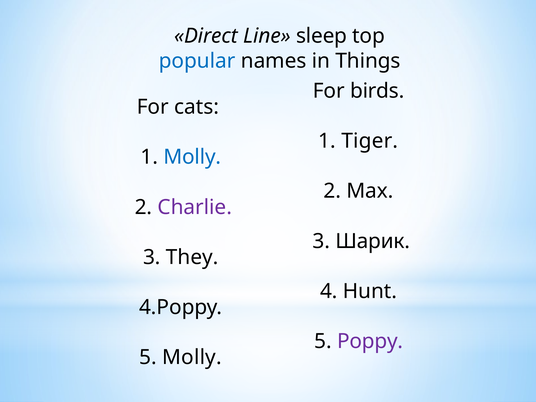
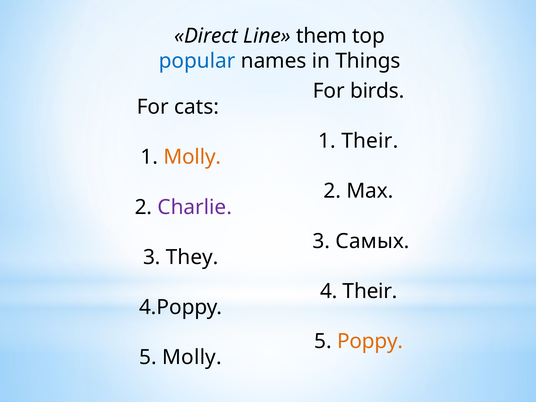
sleep: sleep -> them (322, 36)
1 Tiger: Tiger -> Their (370, 141)
Molly colour: blue -> orange (192, 157)
Шарик: Шарик -> Самых (372, 241)
4 Hunt: Hunt -> Their (370, 291)
Poppy colour: purple -> orange (370, 341)
